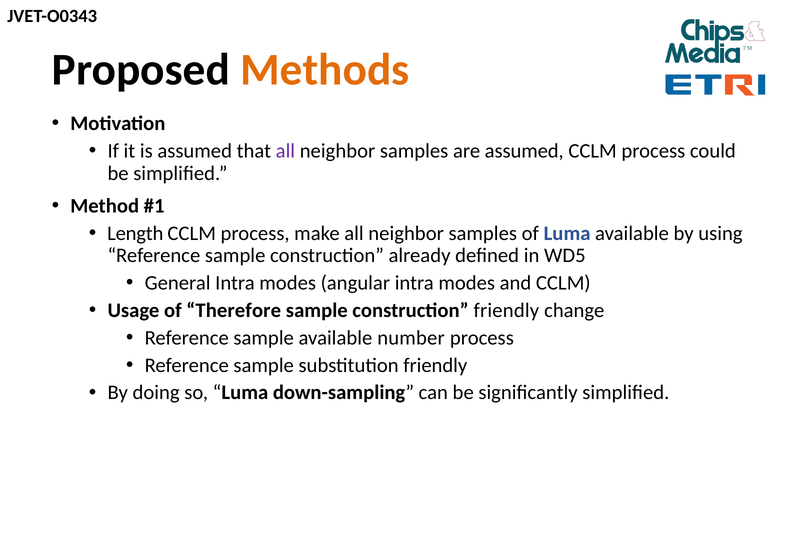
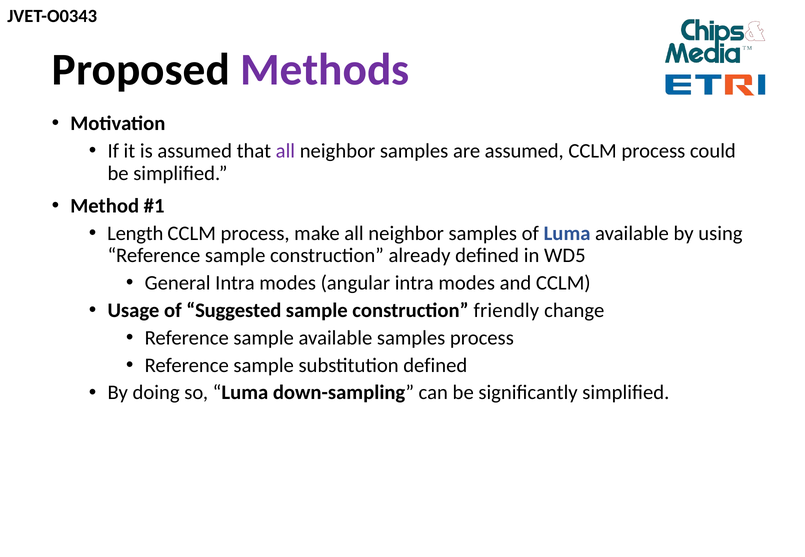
Methods colour: orange -> purple (325, 70)
Therefore: Therefore -> Suggested (234, 311)
available number: number -> samples (411, 338)
substitution friendly: friendly -> defined (435, 365)
